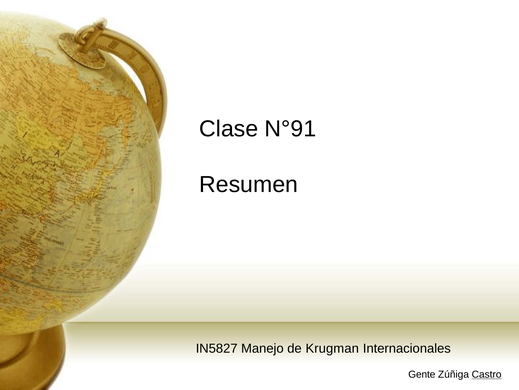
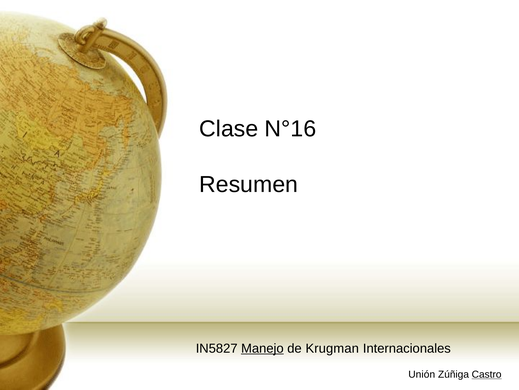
N°91: N°91 -> N°16 (290, 129)
Manejo underline: none -> present (262, 348)
Gente: Gente -> Unión (422, 374)
